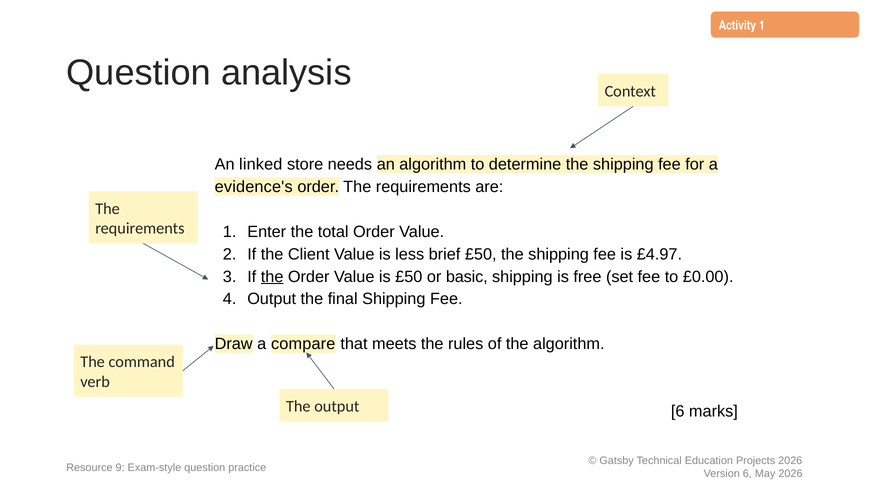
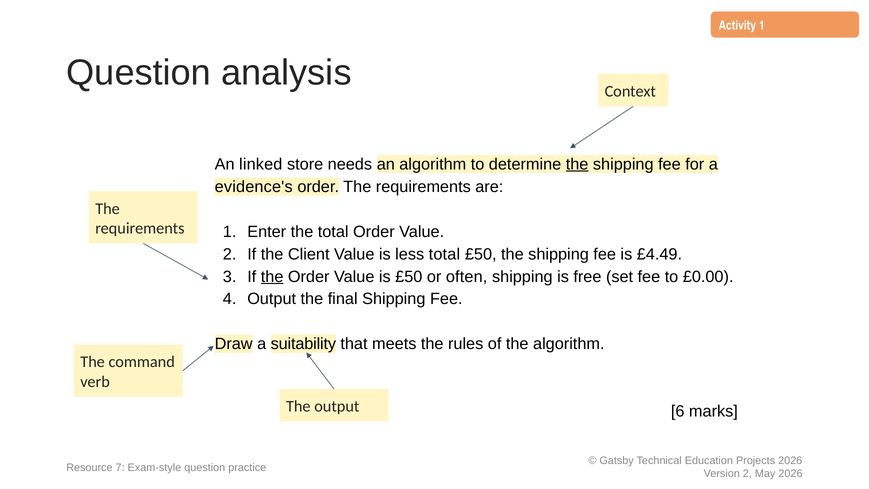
the underline: none -> present (577, 164)
less brief: brief -> total (444, 254)
£4.97: £4.97 -> £4.49 (659, 254)
basic: basic -> often (467, 277)
compare: compare -> suitability (303, 344)
9: 9 -> 7 (120, 467)
6: 6 -> 2 (747, 473)
